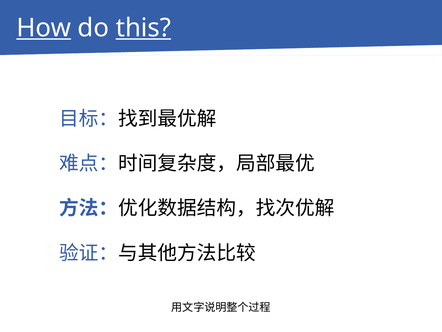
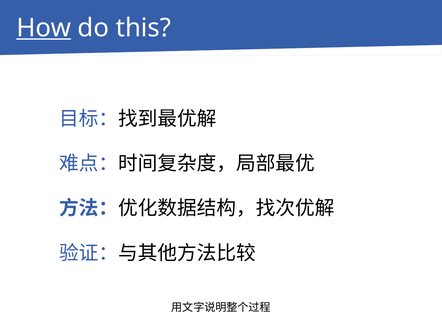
this underline: present -> none (143, 28)
